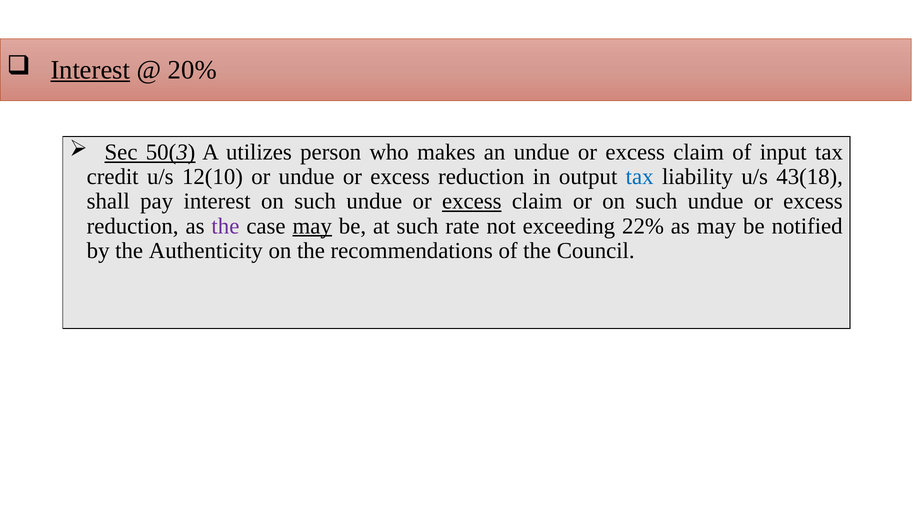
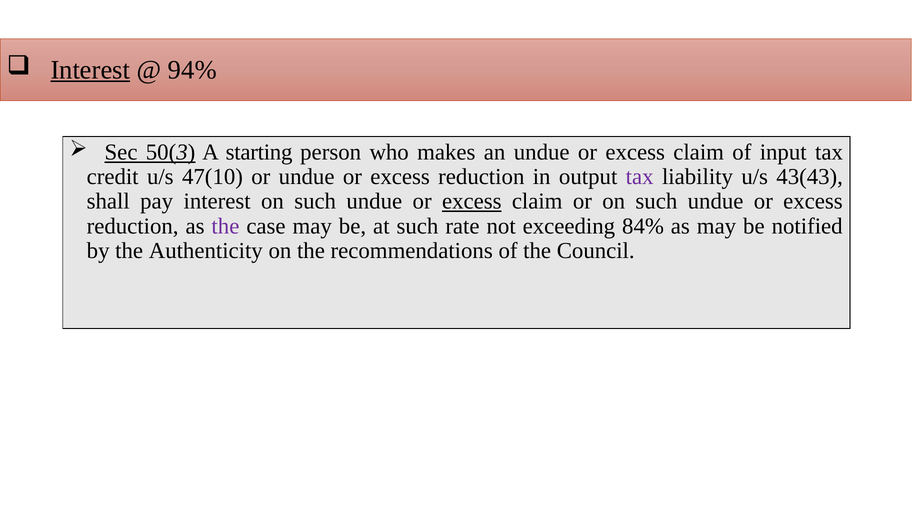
20%: 20% -> 94% (192, 70)
utilizes: utilizes -> starting (259, 152)
12(10: 12(10 -> 47(10 (212, 177)
tax colour: blue -> purple (640, 177)
43(18: 43(18 -> 43(43 (810, 177)
may underline: present -> none (312, 226)
22%: 22% -> 84% (643, 226)
